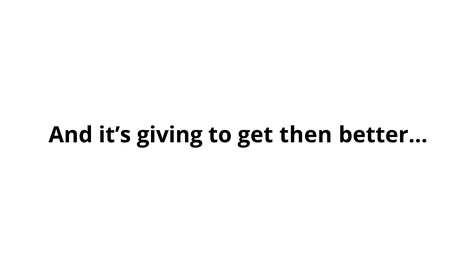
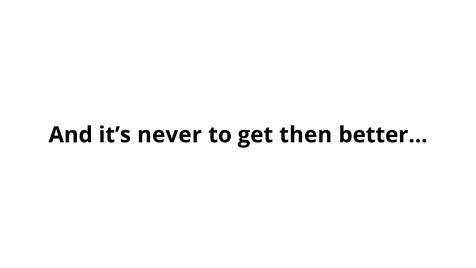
giving: giving -> never (170, 135)
